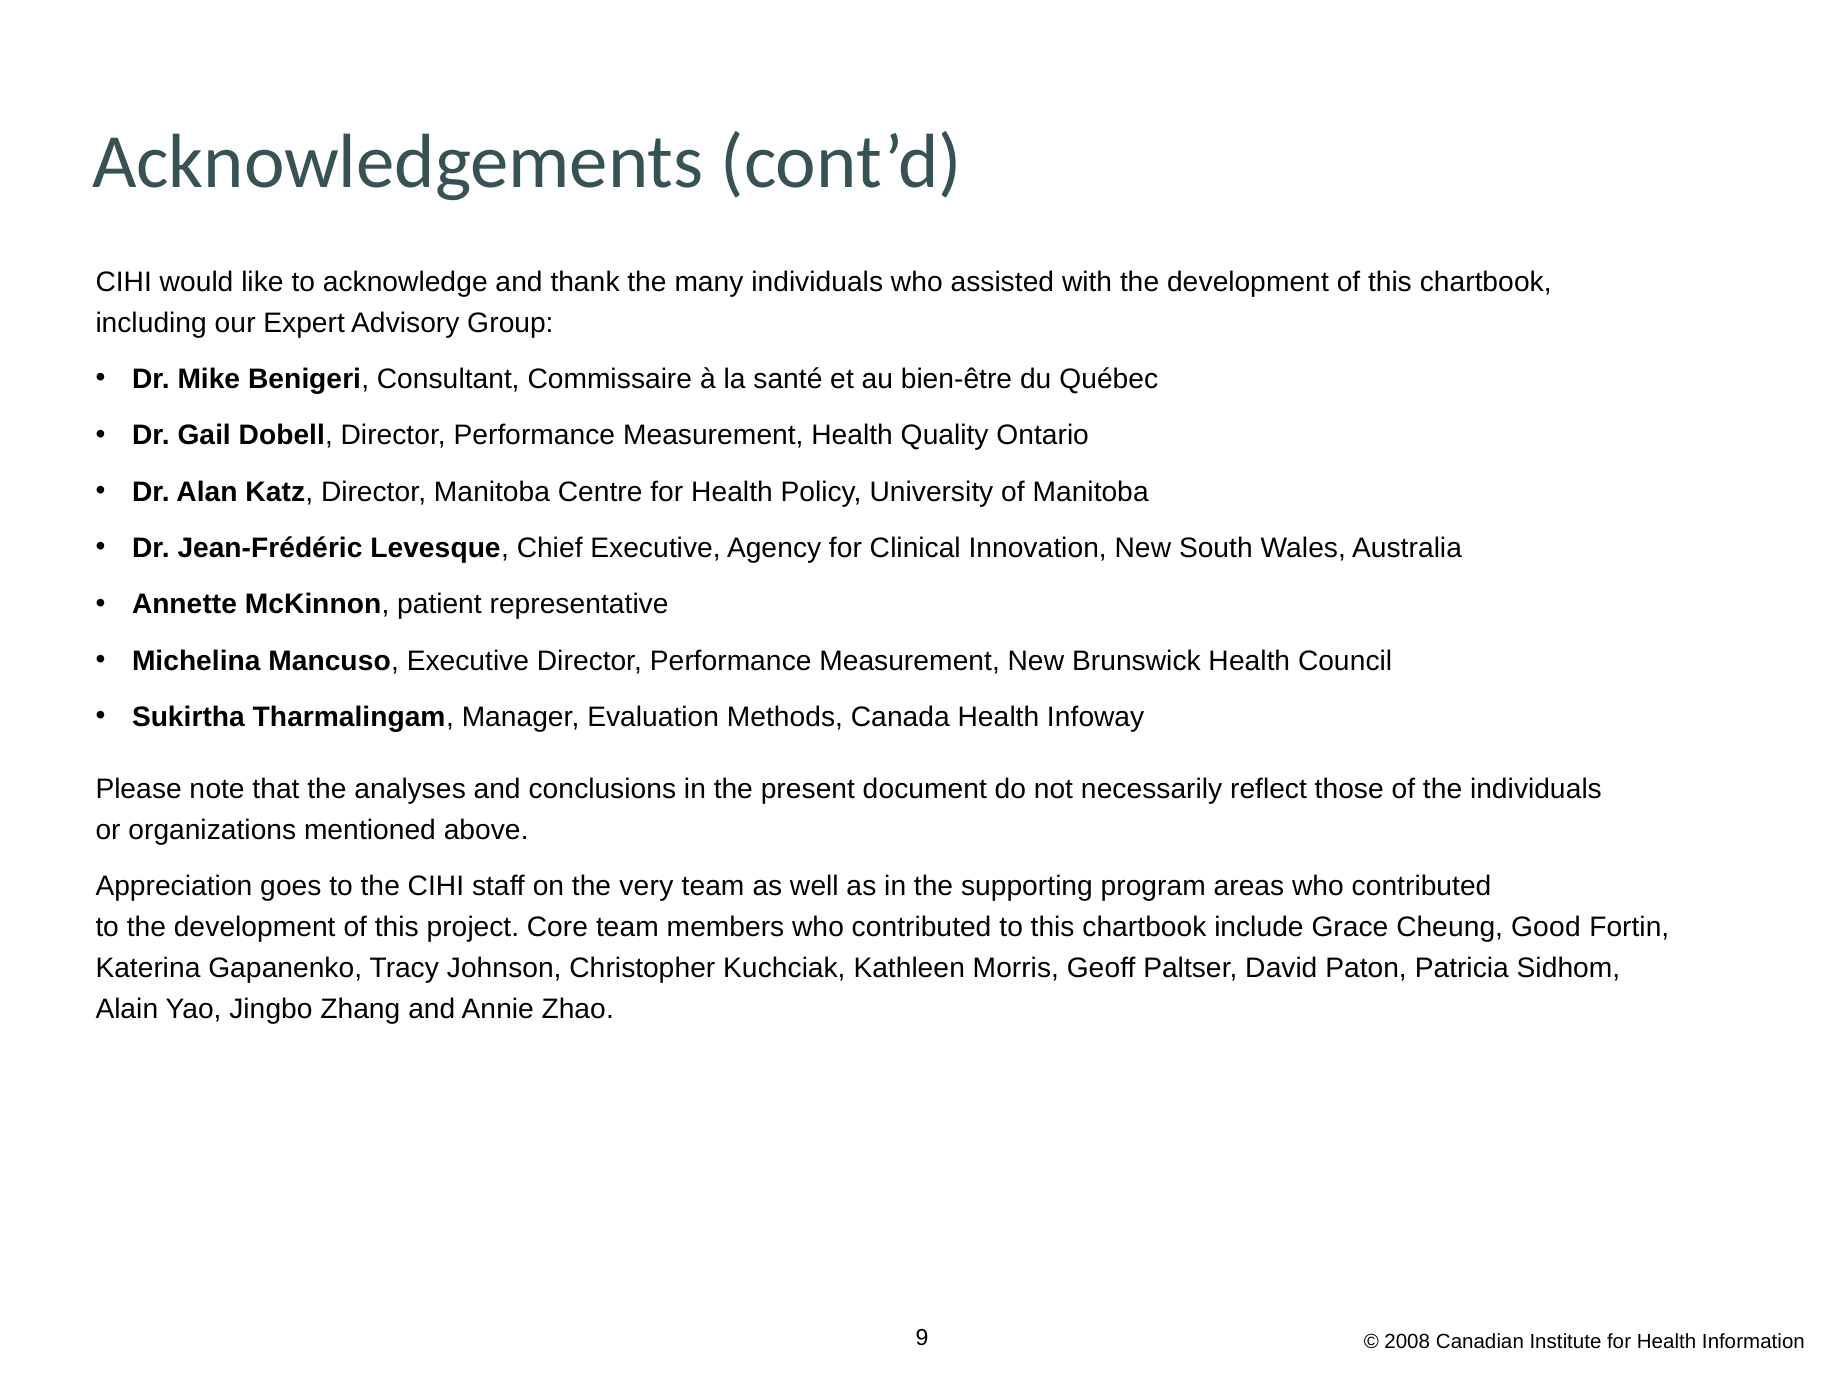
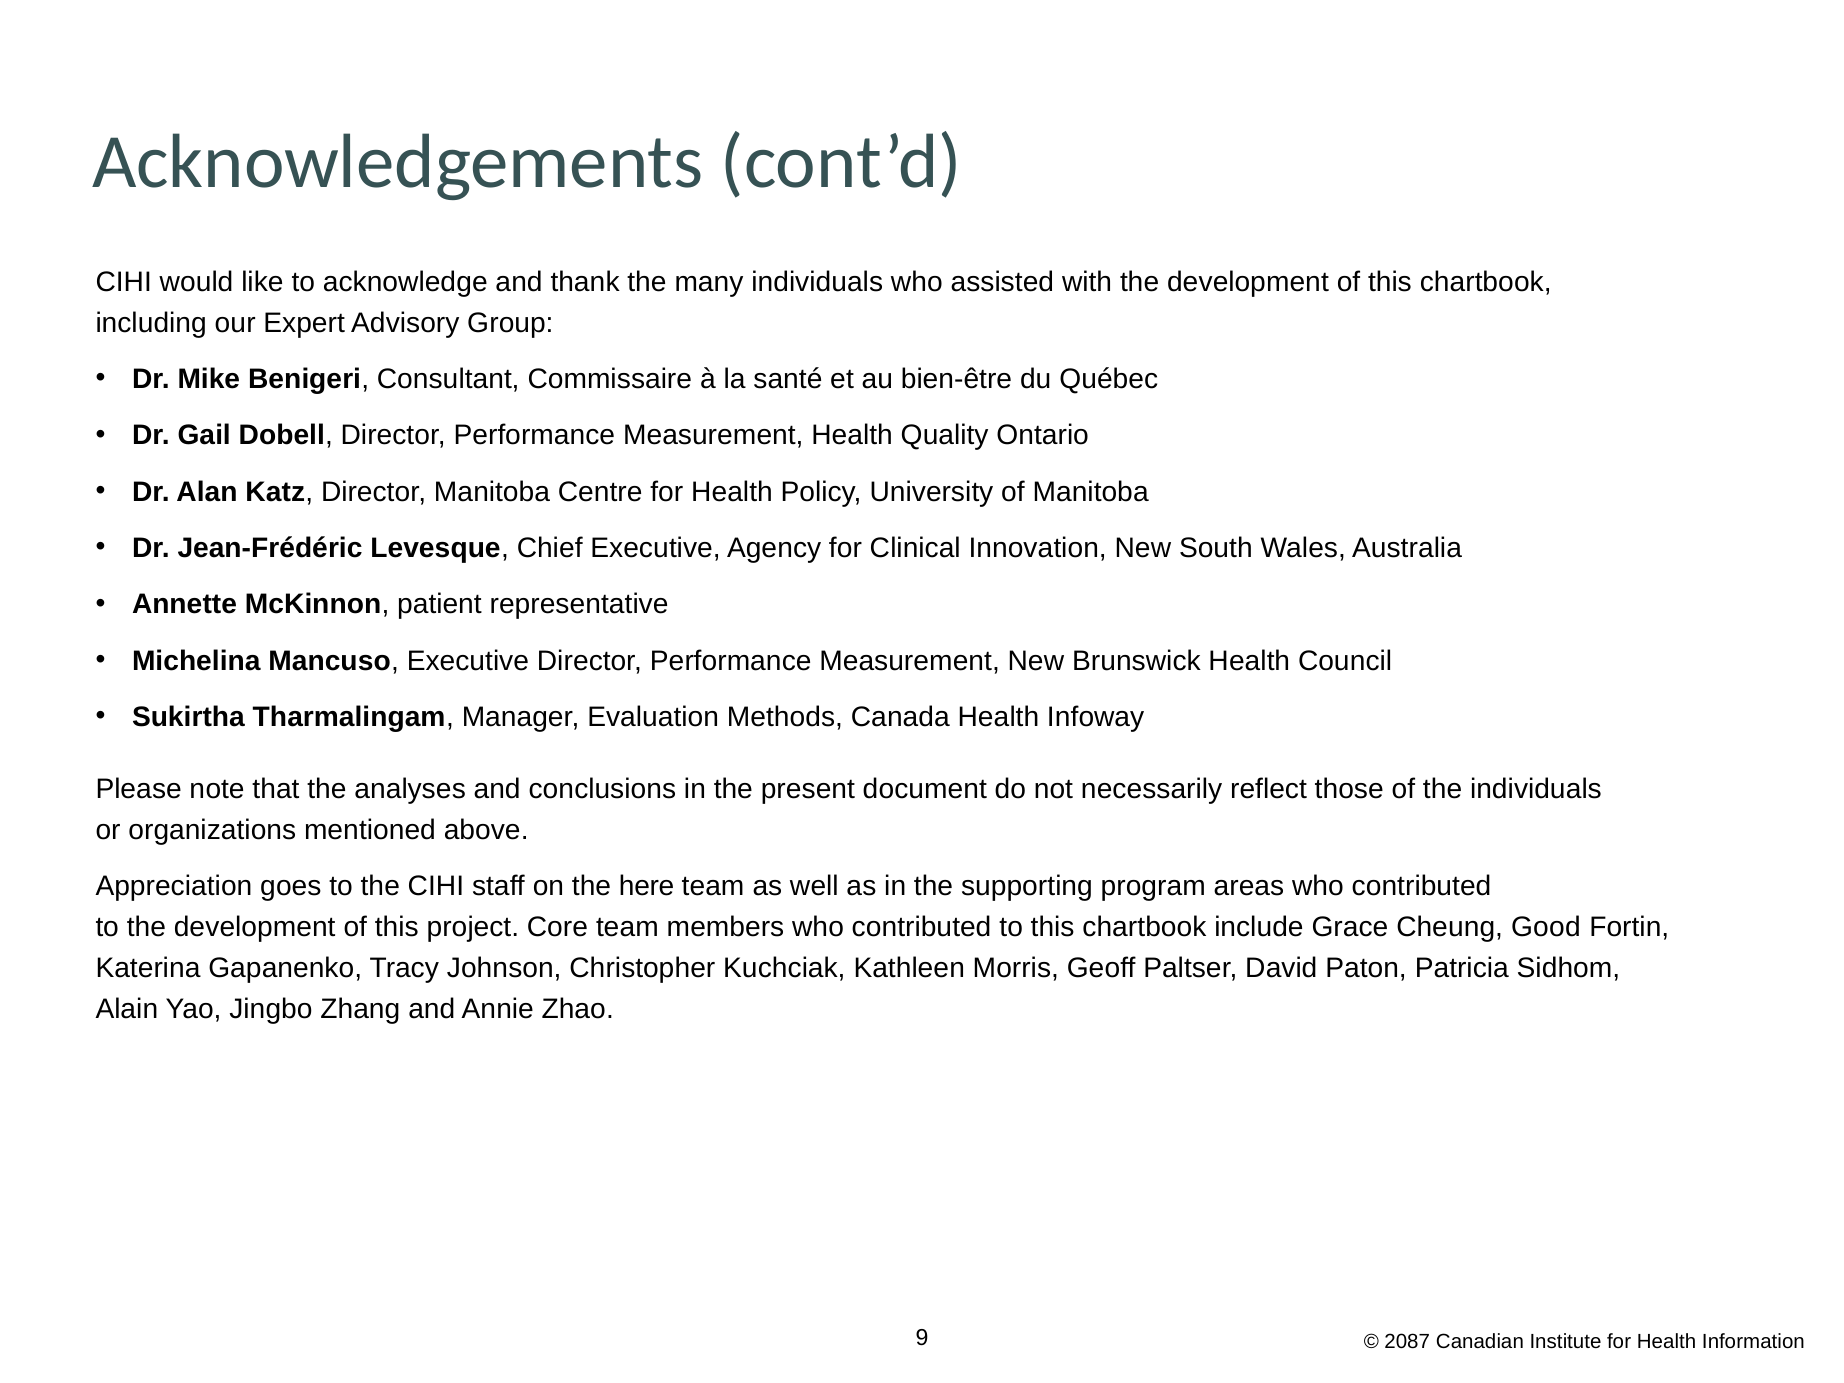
very: very -> here (647, 886)
2008: 2008 -> 2087 (1407, 1341)
